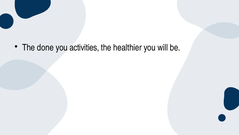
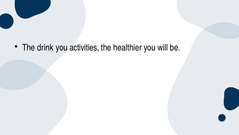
done: done -> drink (45, 47)
